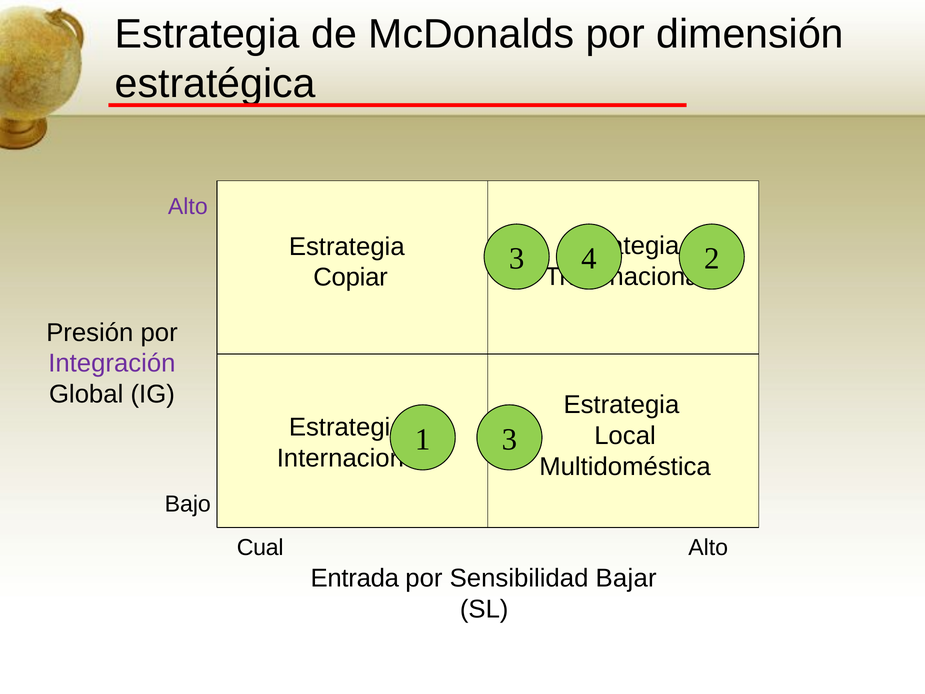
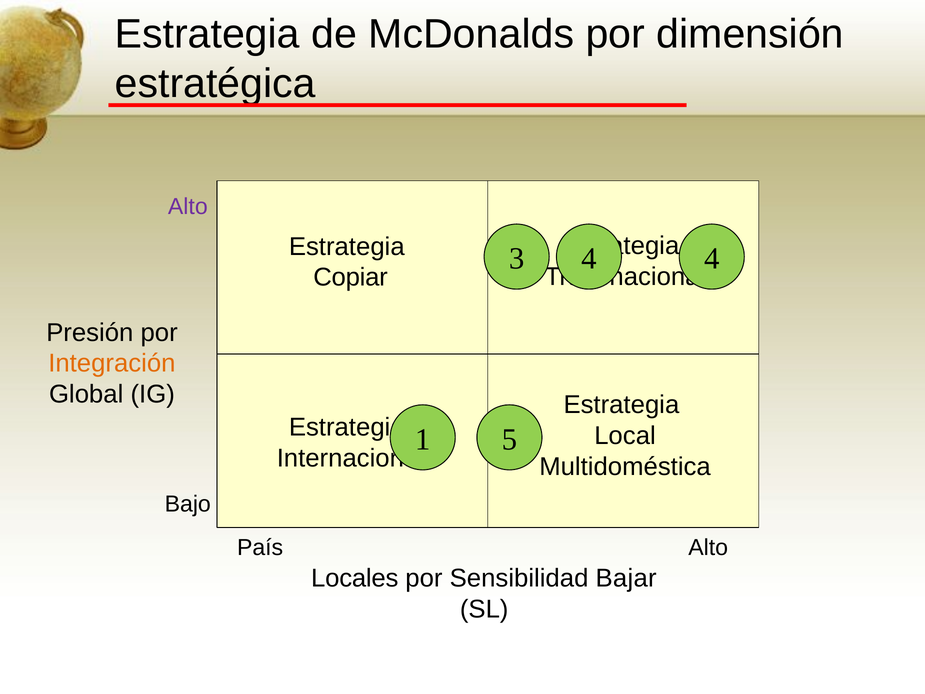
2: 2 -> 4 (712, 259)
Integración colour: purple -> orange (112, 363)
1 3: 3 -> 5 (509, 439)
Cual: Cual -> País (260, 548)
Entrada: Entrada -> Locales (355, 578)
